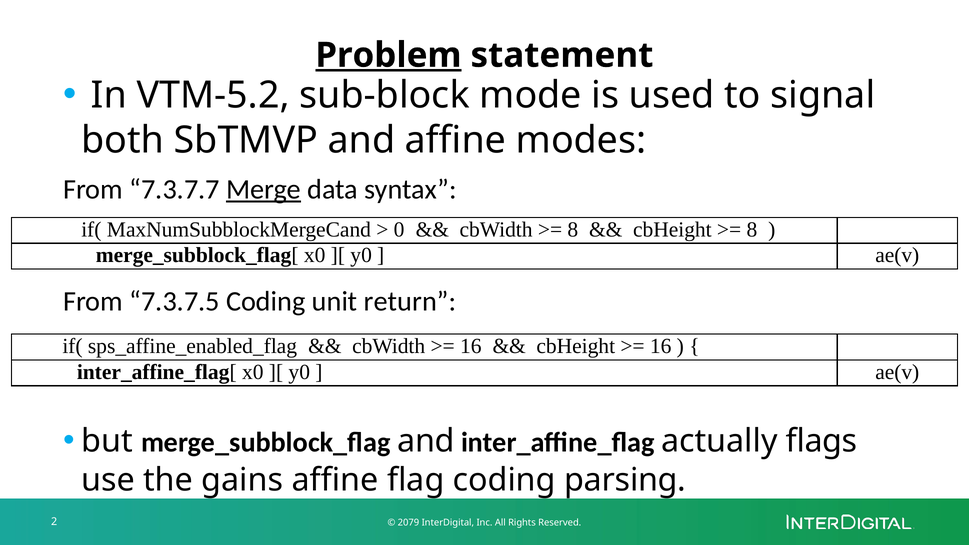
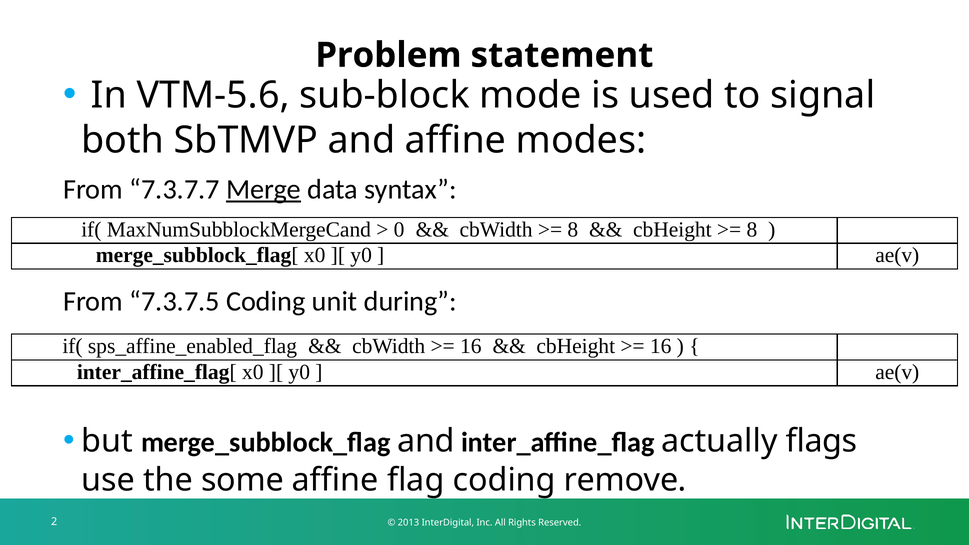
Problem underline: present -> none (388, 55)
VTM-5.2: VTM-5.2 -> VTM-5.6 (213, 95)
return: return -> during (410, 302)
gains: gains -> some (243, 480)
parsing: parsing -> remove (625, 480)
2079: 2079 -> 2013 (408, 523)
